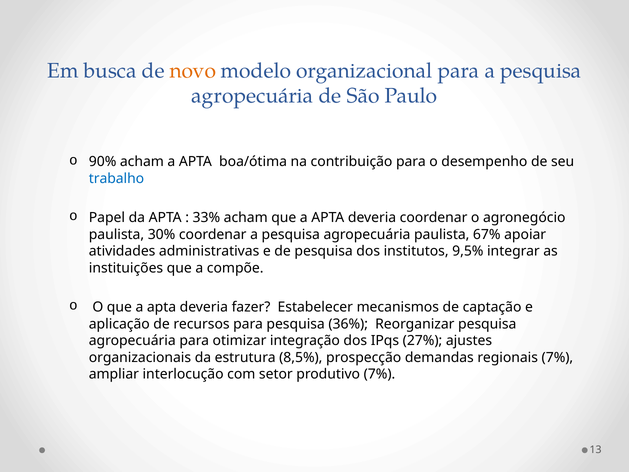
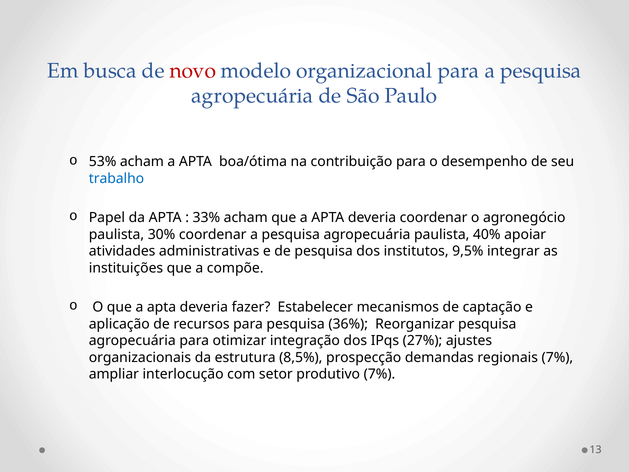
novo colour: orange -> red (193, 71)
90%: 90% -> 53% (103, 162)
67%: 67% -> 40% (487, 234)
